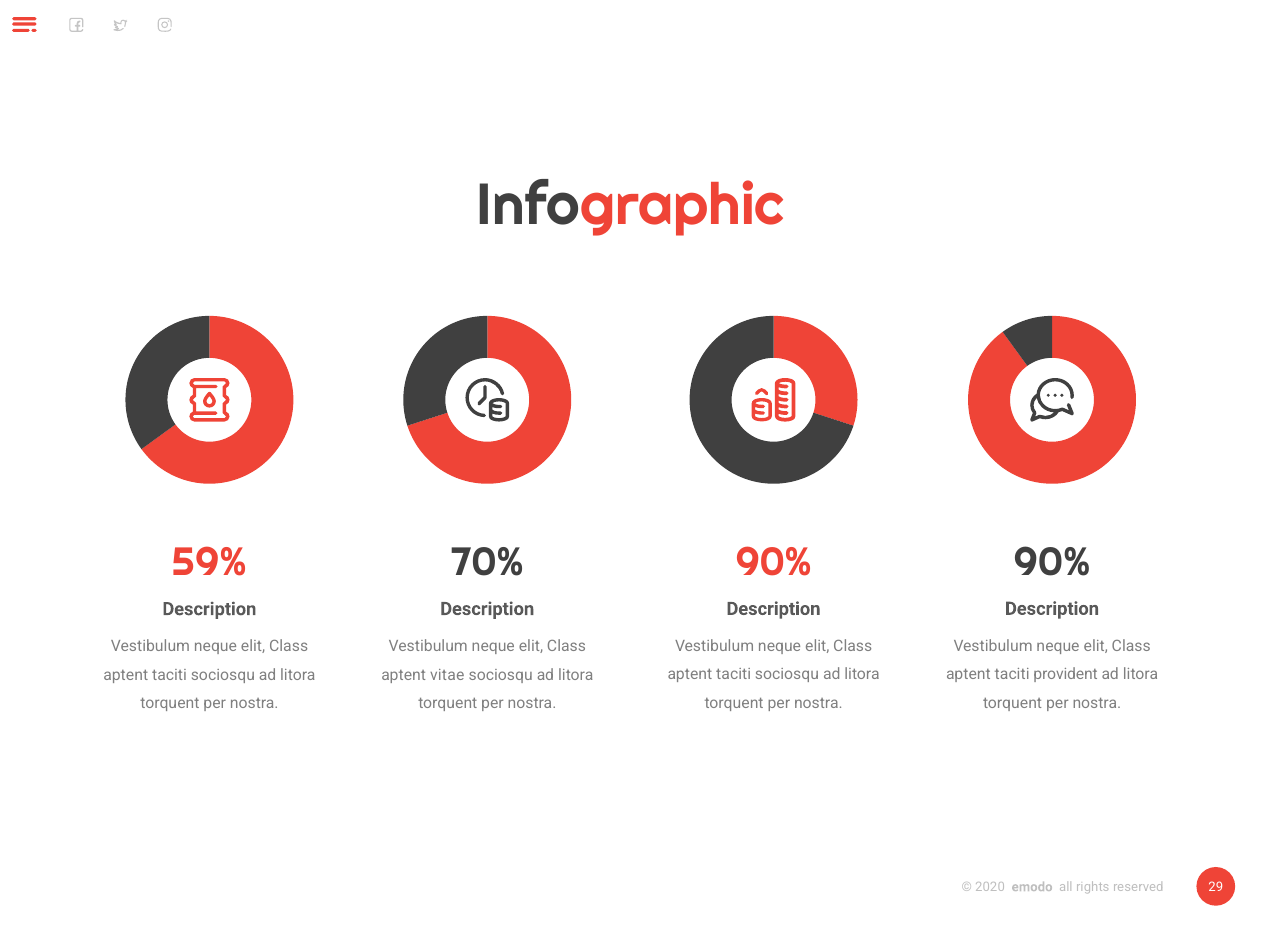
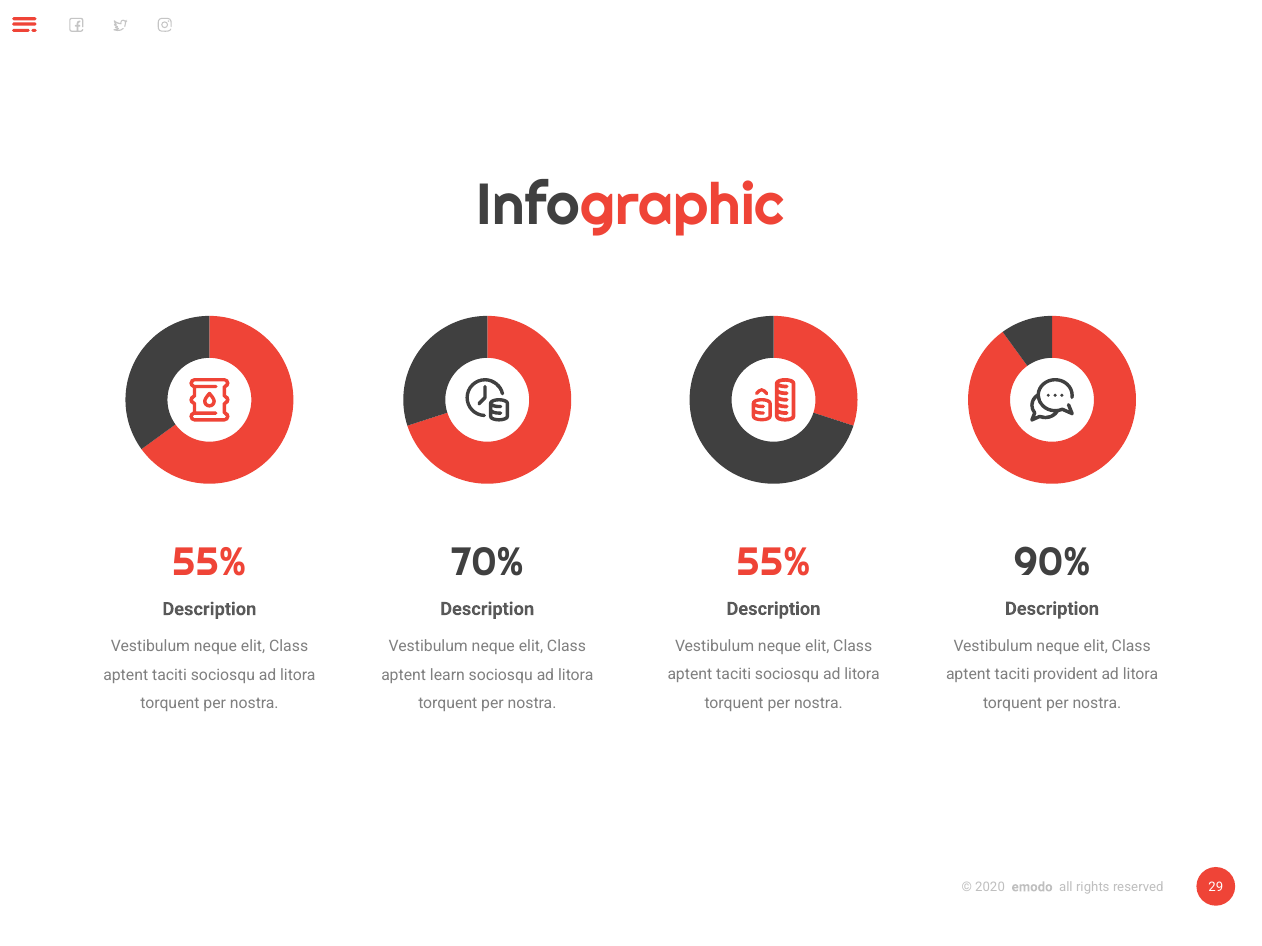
59%: 59% -> 55% (209, 563)
70% 90%: 90% -> 55% (773, 563)
vitae: vitae -> learn (447, 675)
